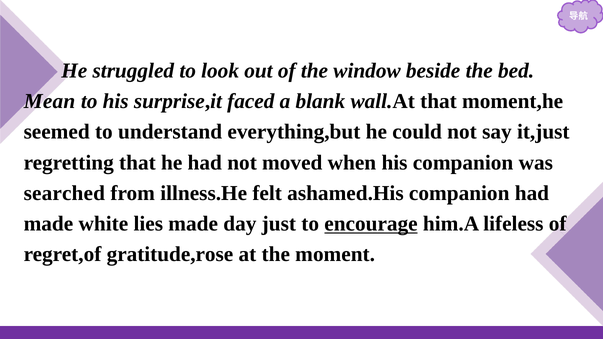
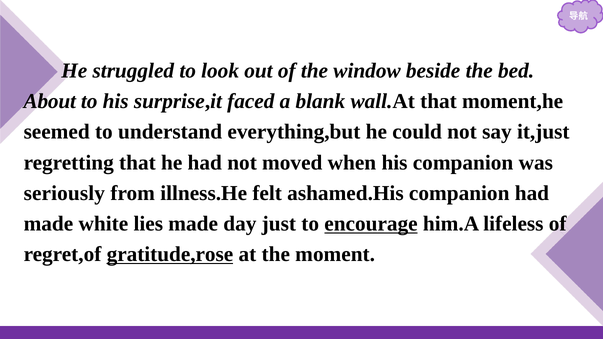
Mean: Mean -> About (50, 101)
searched: searched -> seriously (64, 193)
gratitude,rose underline: none -> present (170, 254)
